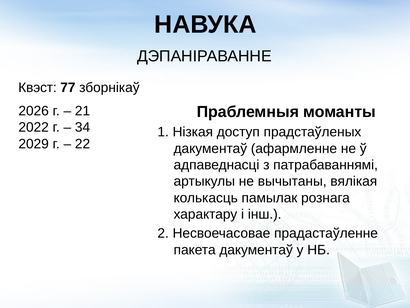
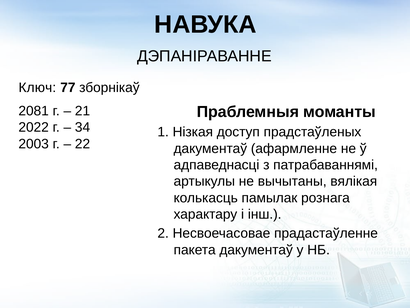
Квэст: Квэст -> Ключ (37, 88)
2026: 2026 -> 2081 (34, 111)
2029: 2029 -> 2003 (34, 144)
